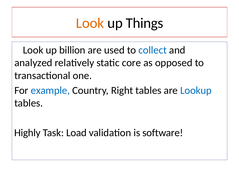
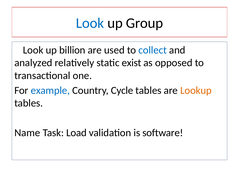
Look colour: orange -> blue (90, 23)
Things: Things -> Group (144, 23)
core: core -> exist (131, 63)
Right: Right -> Cycle (122, 91)
Lookup colour: blue -> orange (196, 91)
Highly: Highly -> Name (27, 133)
